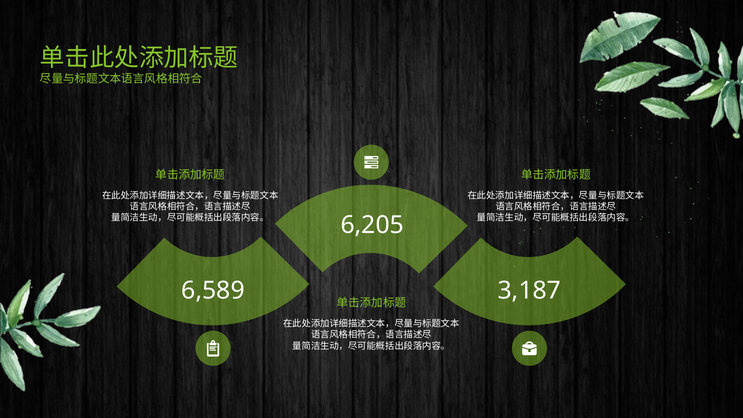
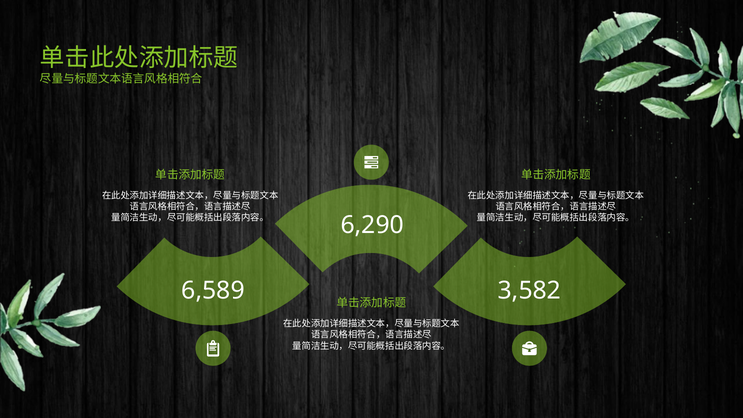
6,205: 6,205 -> 6,290 (372, 225)
3,187: 3,187 -> 3,582 (529, 290)
